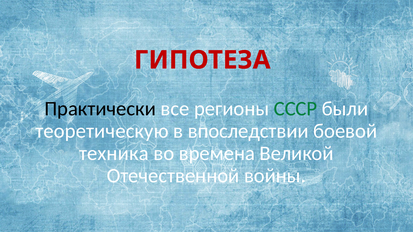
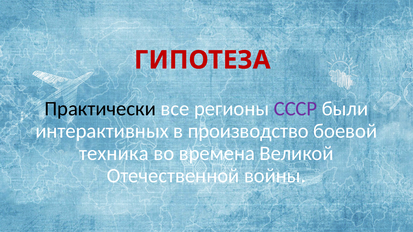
СССР colour: green -> purple (296, 109)
теоретическую: теоретическую -> интерактивных (102, 131)
впоследствии: впоследствии -> производство (248, 131)
